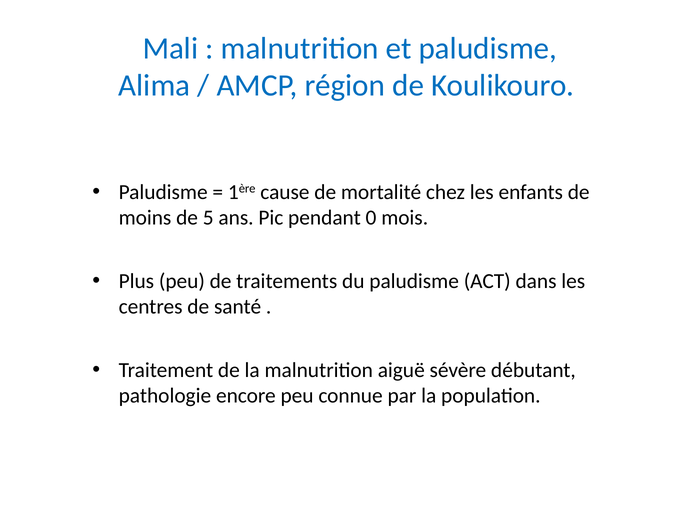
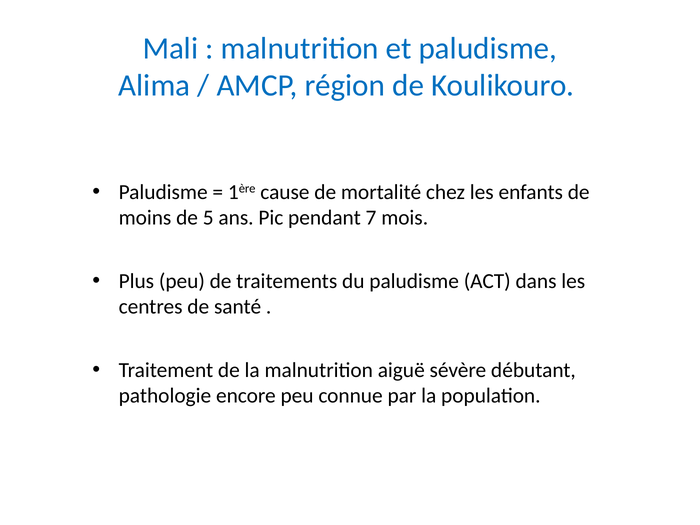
0: 0 -> 7 (371, 218)
